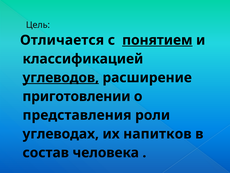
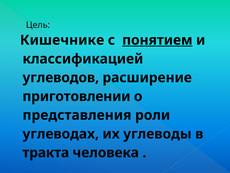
Отличается: Отличается -> Кишечнике (62, 40)
углеводов underline: present -> none (61, 77)
напитков: напитков -> углеводы (157, 134)
состав: состав -> тракта (46, 152)
